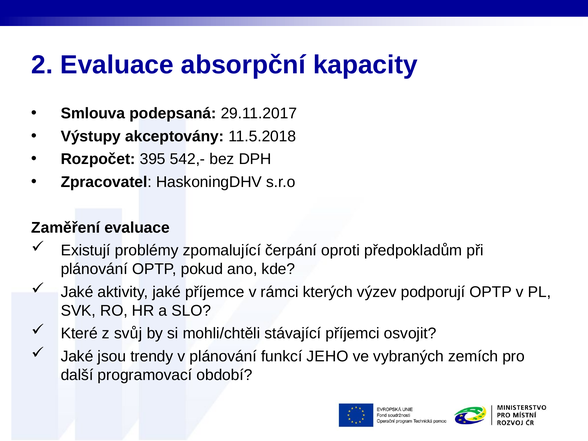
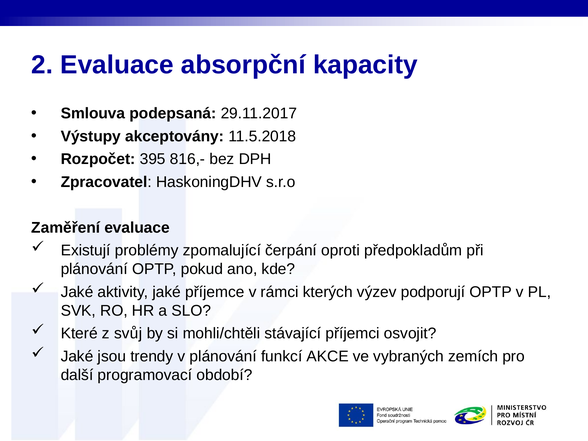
542,-: 542,- -> 816,- (187, 159)
JEHO: JEHO -> AKCE (328, 356)
